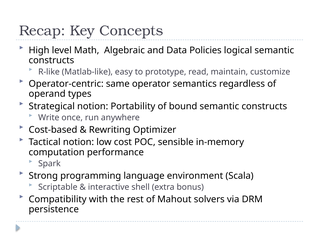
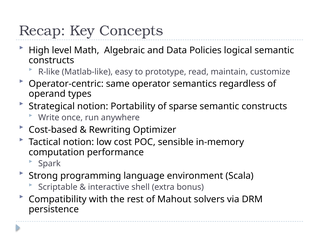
bound: bound -> sparse (183, 106)
